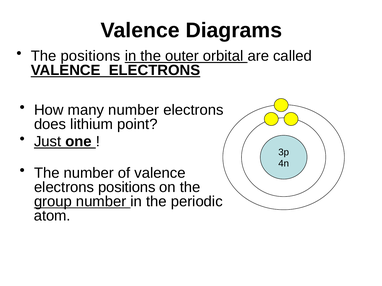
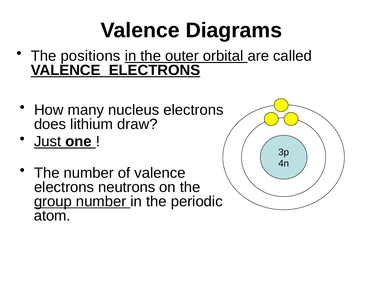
many number: number -> nucleus (134, 110)
point: point -> draw (137, 125)
electrons positions: positions -> neutrons (127, 188)
